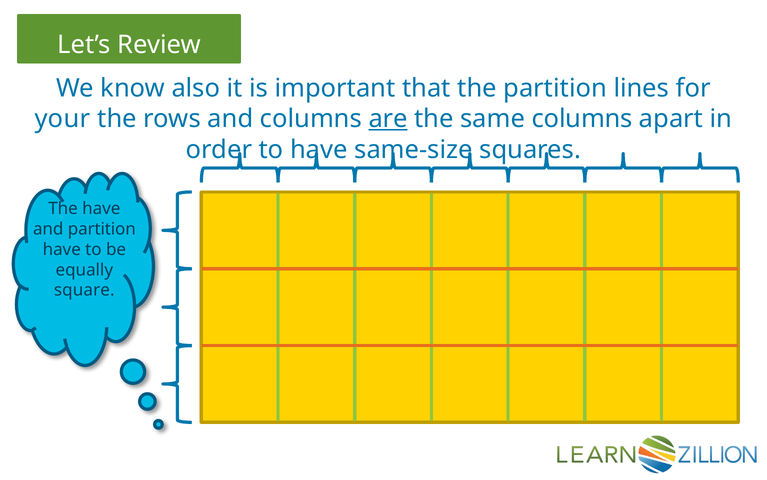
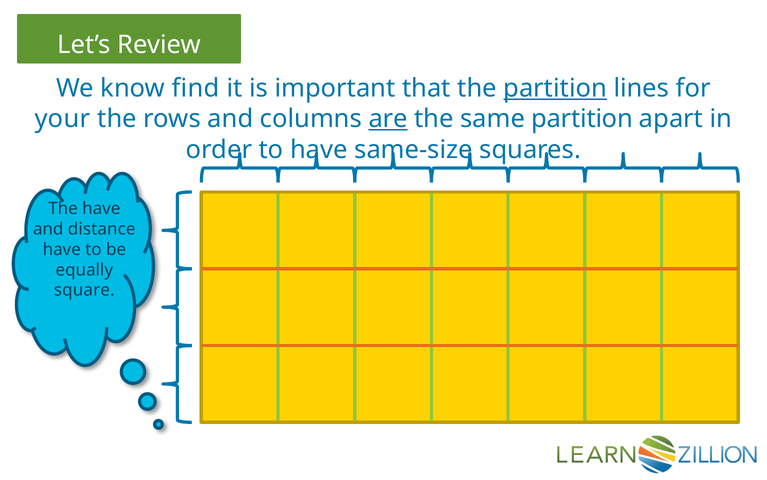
also: also -> find (196, 88)
partition underline: none -> present (555, 88)
same columns: columns -> partition (582, 119)
and partition: partition -> distance (102, 229)
